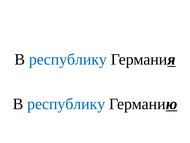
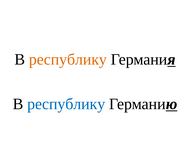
республику colour: blue -> orange (68, 59)
